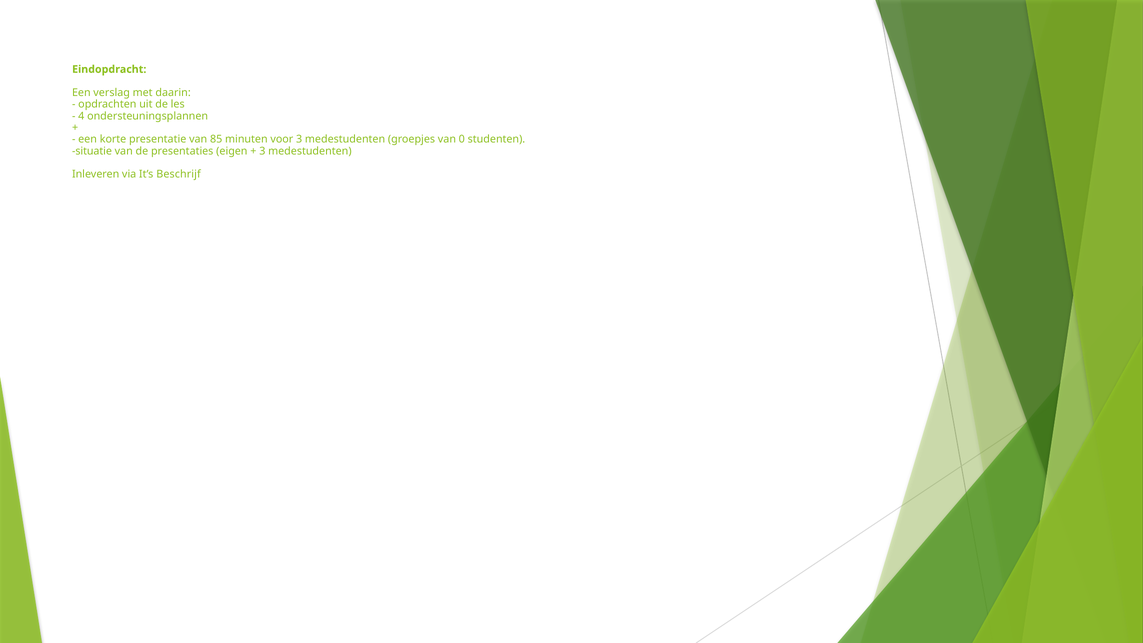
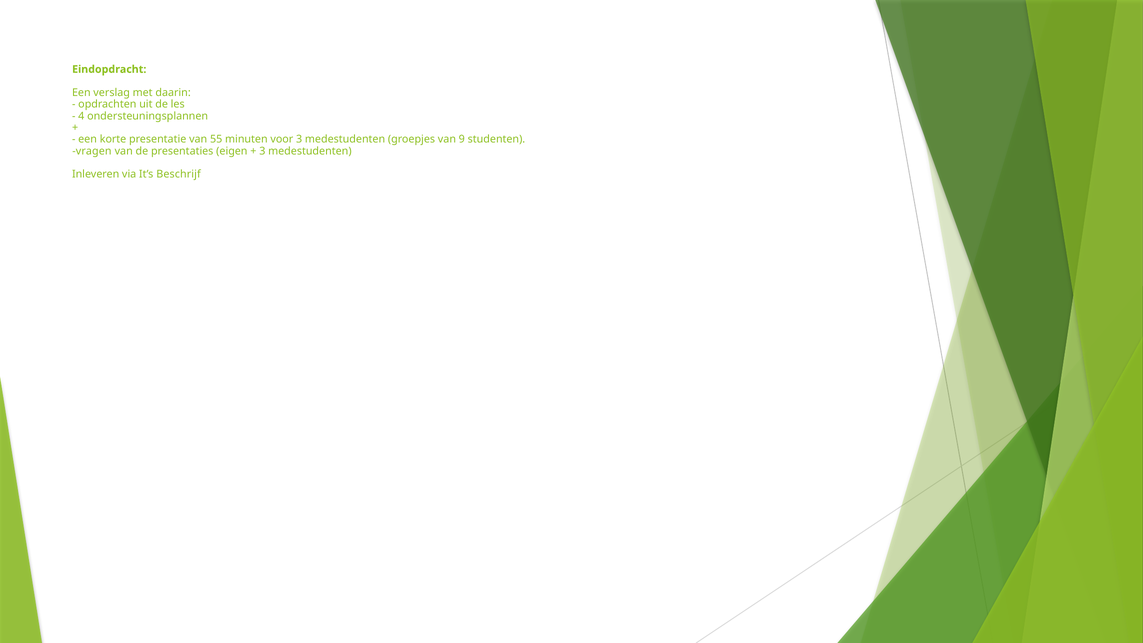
85: 85 -> 55 (216, 139)
0: 0 -> 9 (462, 139)
situatie: situatie -> vragen (92, 151)
